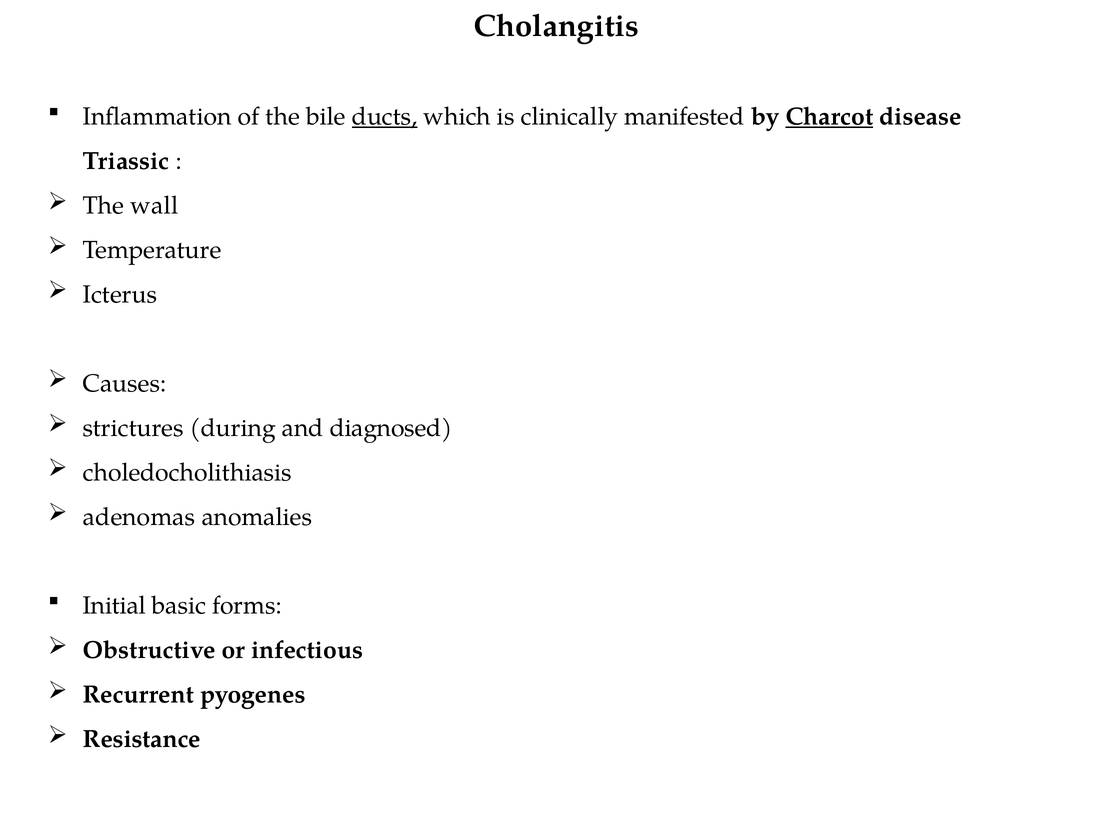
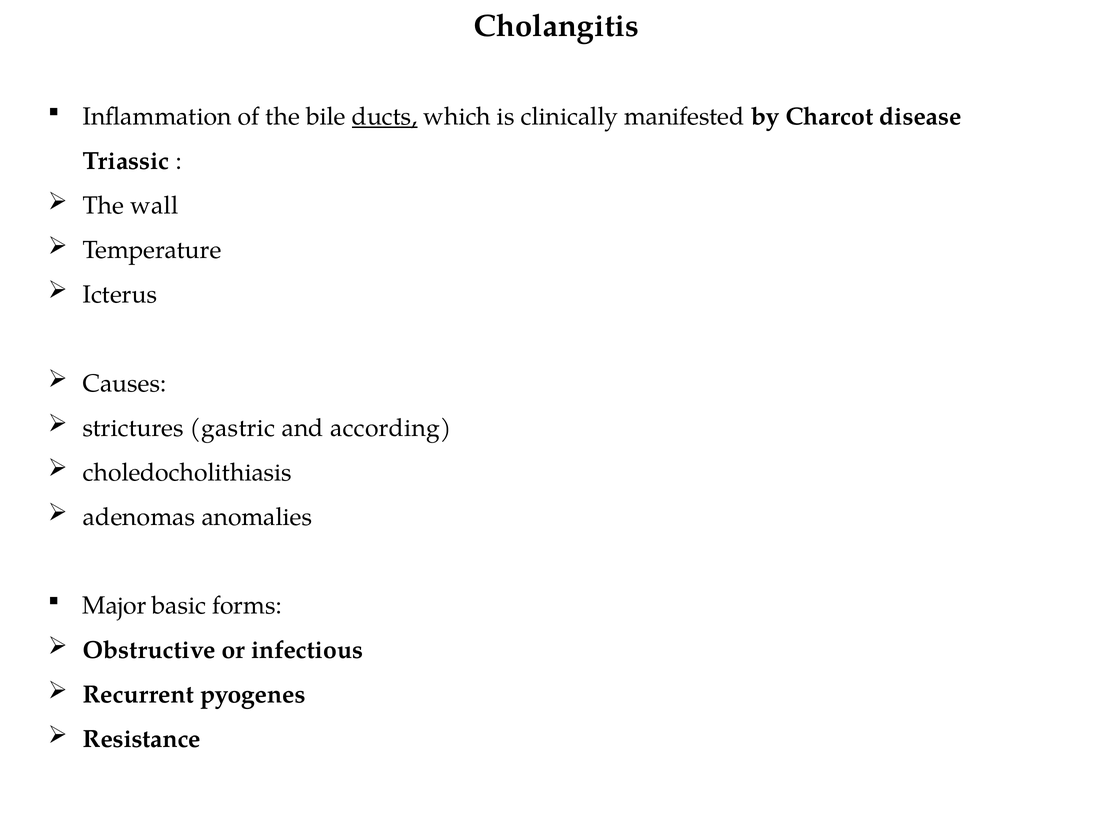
Charcot underline: present -> none (829, 116)
during: during -> gastric (233, 428)
diagnosed: diagnosed -> according (391, 428)
Initial: Initial -> Major (114, 606)
